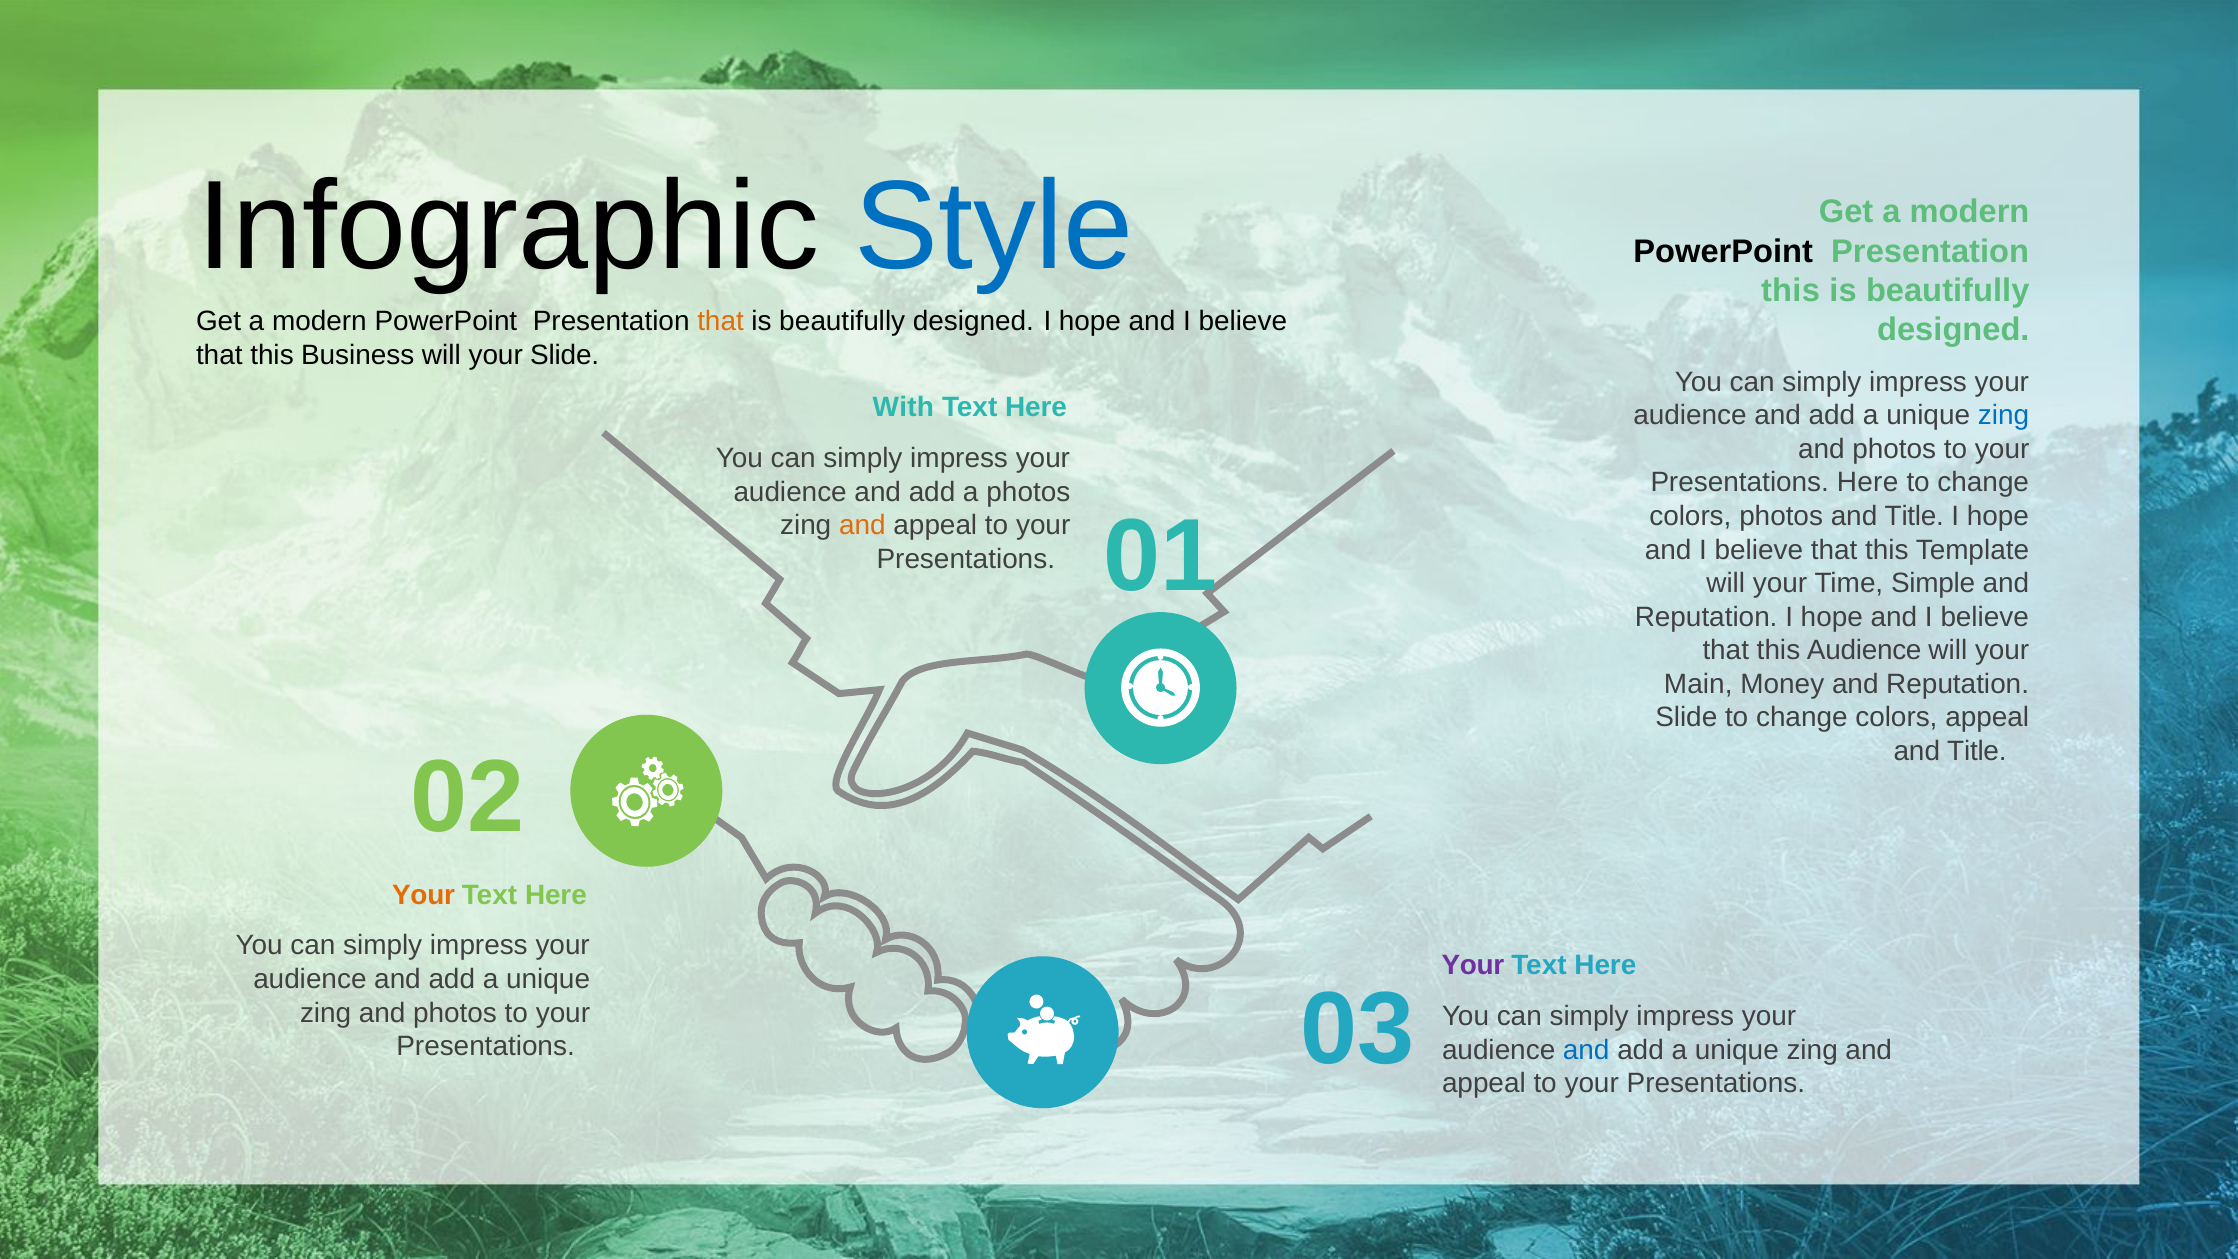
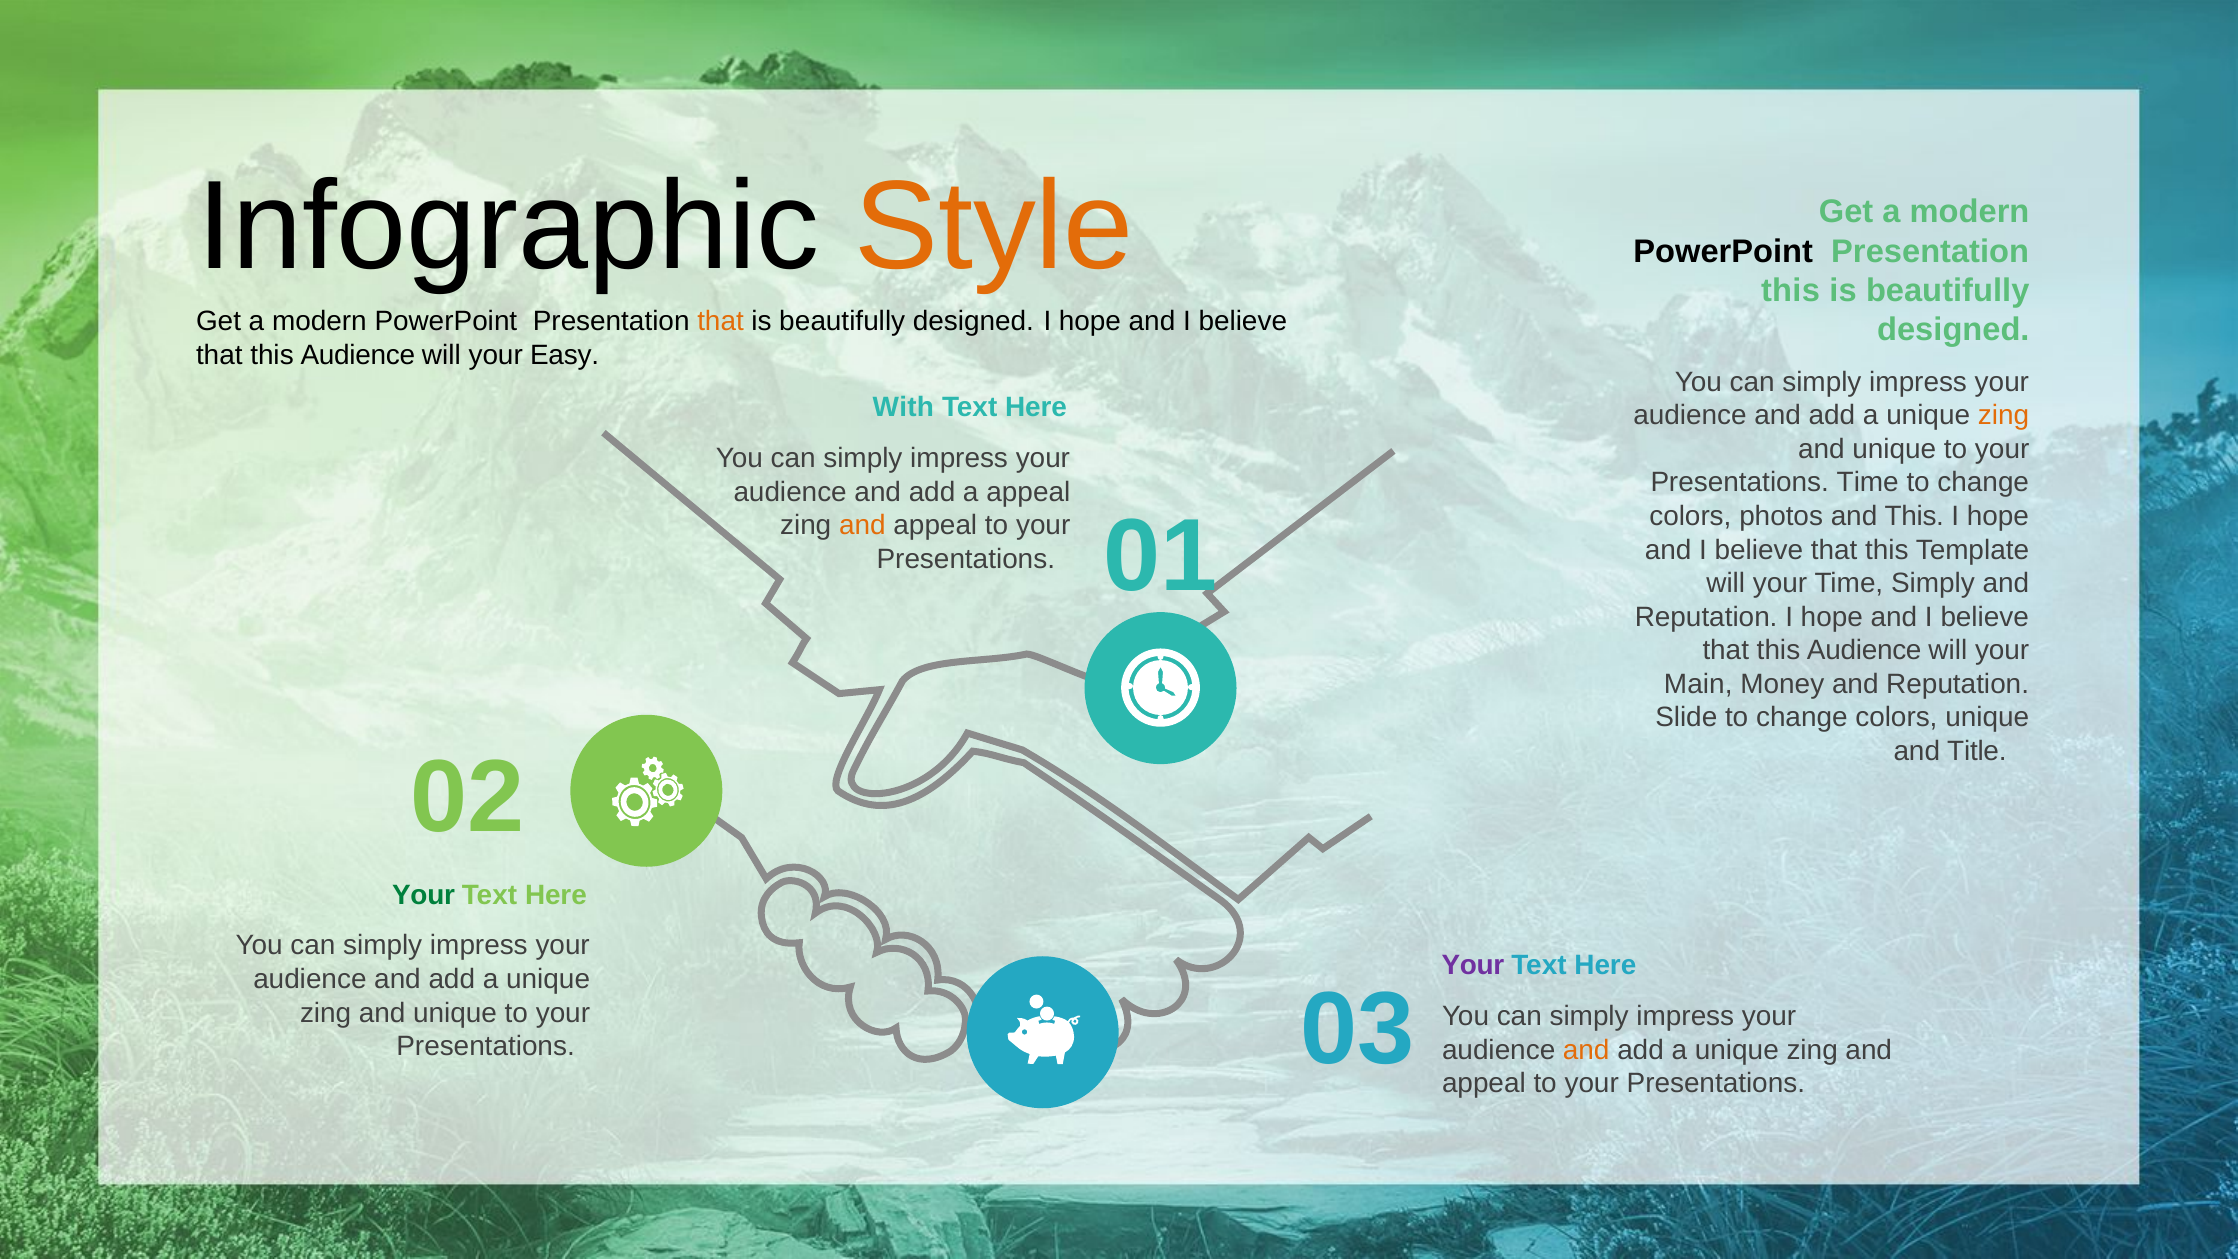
Style colour: blue -> orange (994, 227)
Business: Business -> Audience (358, 355)
your Slide: Slide -> Easy (565, 355)
zing colour: blue -> orange (2004, 416)
photos: photos -> unique (1894, 449)
Presentations Here: Here -> Time (1868, 483)
a photos: photos -> appeal (1028, 492)
photos and Title: Title -> This (1914, 516)
Time Simple: Simple -> Simply (1933, 583)
colors appeal: appeal -> unique (1987, 718)
Your colour: orange -> green (424, 895)
photos: photos -> unique (455, 1013)
and colour: blue -> orange (1586, 1050)
